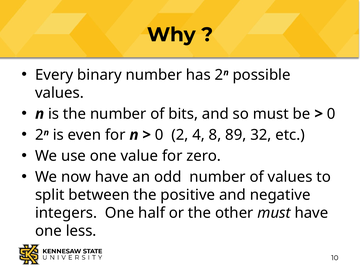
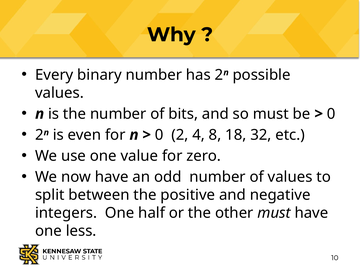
89: 89 -> 18 (236, 135)
